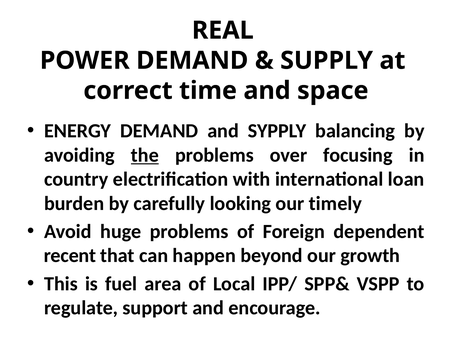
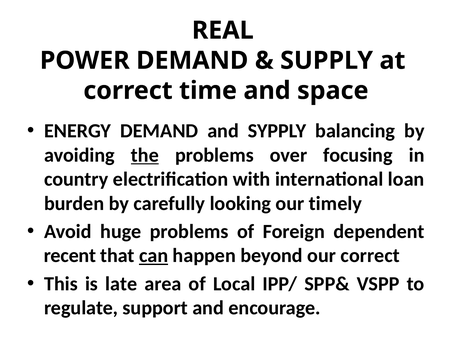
can underline: none -> present (154, 256)
our growth: growth -> correct (370, 256)
fuel: fuel -> late (121, 284)
